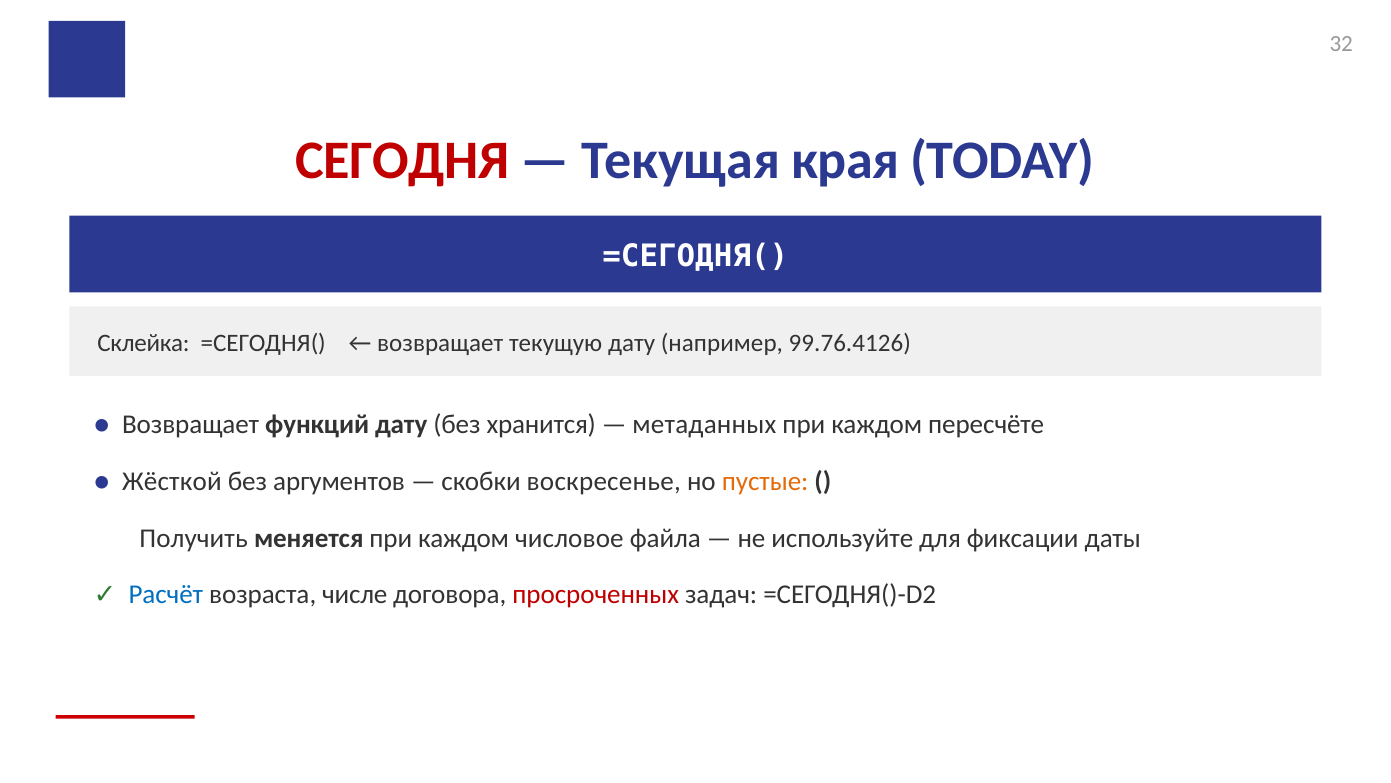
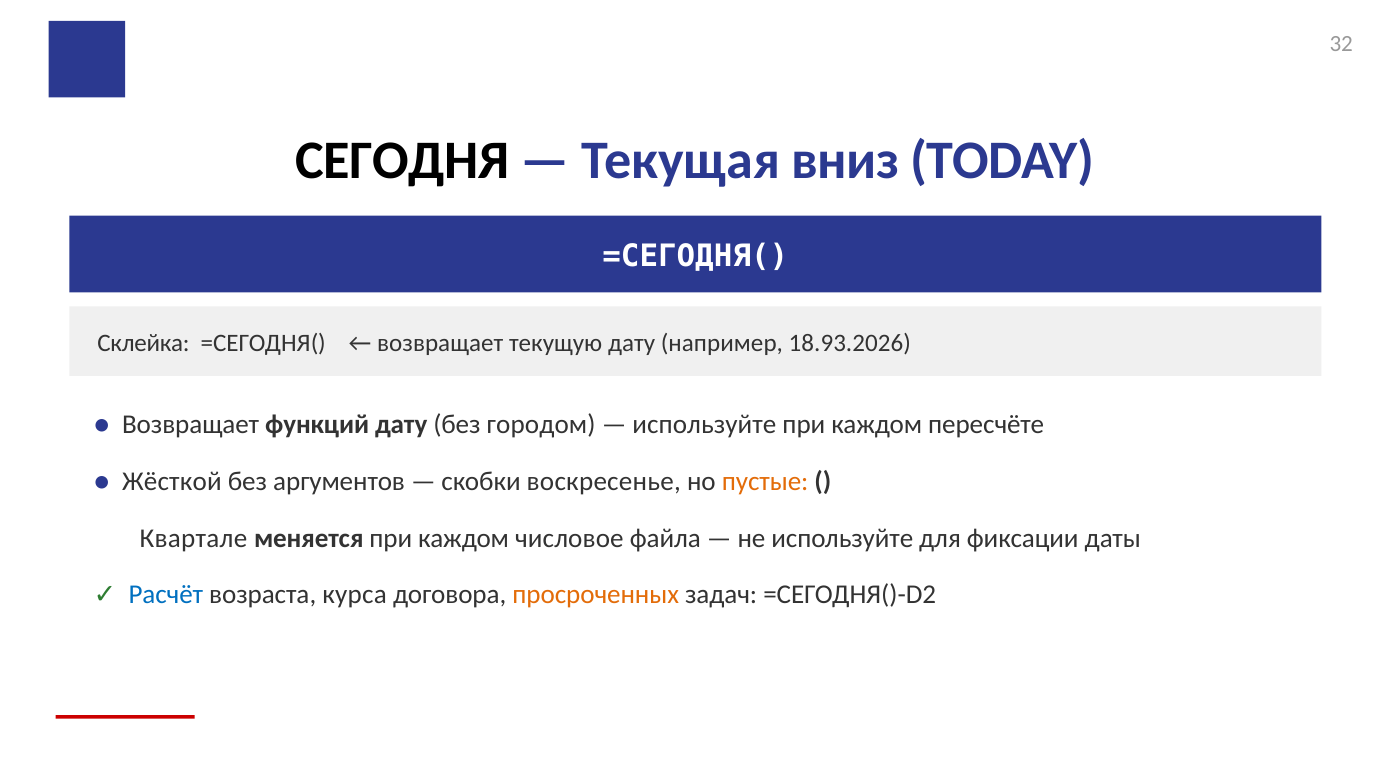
СЕГОДНЯ colour: red -> black (402, 160)
края: края -> вниз (845, 160)
99.76.4126: 99.76.4126 -> 18.93.2026 (850, 343)
хранится: хранится -> городом (541, 424)
метаданных: метаданных -> используйте (704, 424)
Получить: Получить -> Квартале (194, 538)
числе: числе -> курса (355, 594)
просроченных colour: red -> orange (596, 594)
